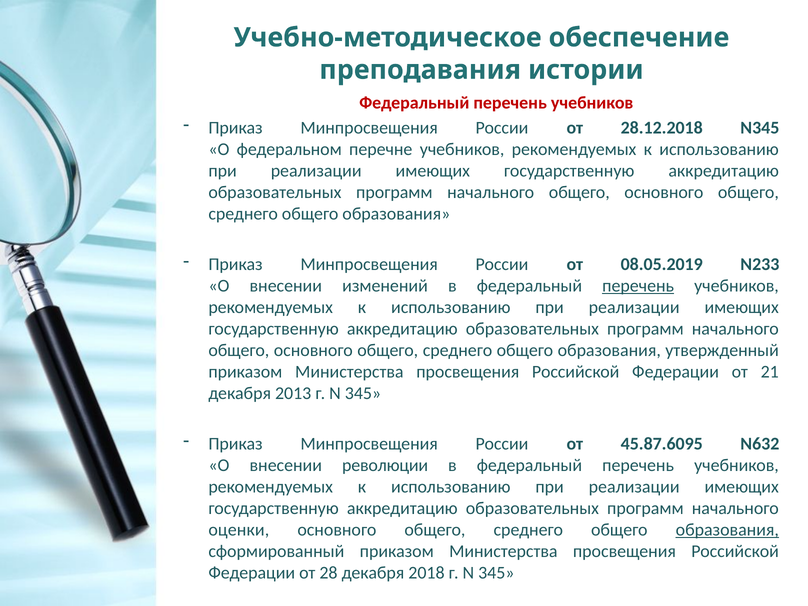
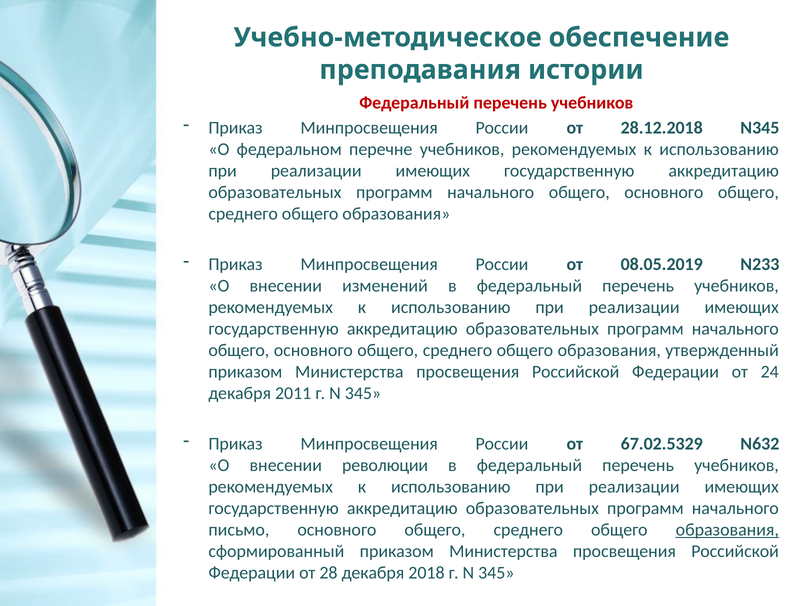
перечень underline: present -> none (638, 286)
21: 21 -> 24 (770, 372)
2013: 2013 -> 2011 (293, 393)
45.87.6095: 45.87.6095 -> 67.02.5329 (662, 444)
оценки: оценки -> письмо (239, 530)
